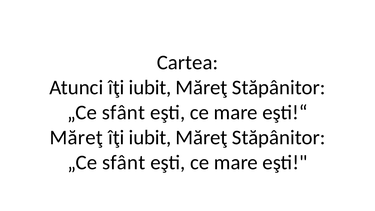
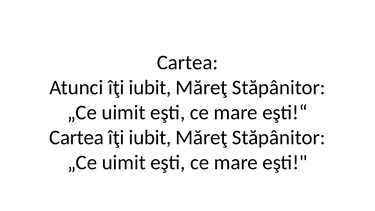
sfânt: sfânt -> uimit (124, 113)
Măreţ: Măreţ -> Cartea (76, 138)
sfânt: sfânt -> uimit (124, 163)
